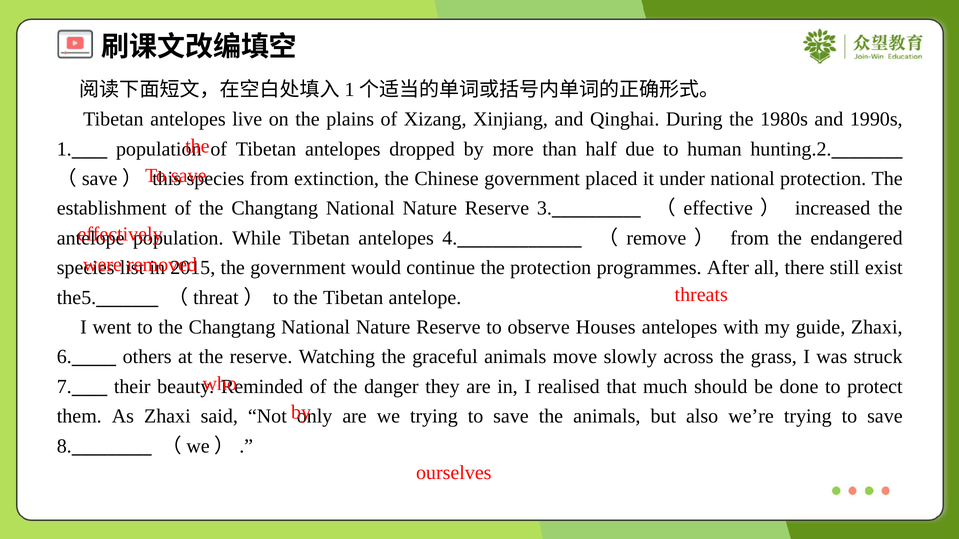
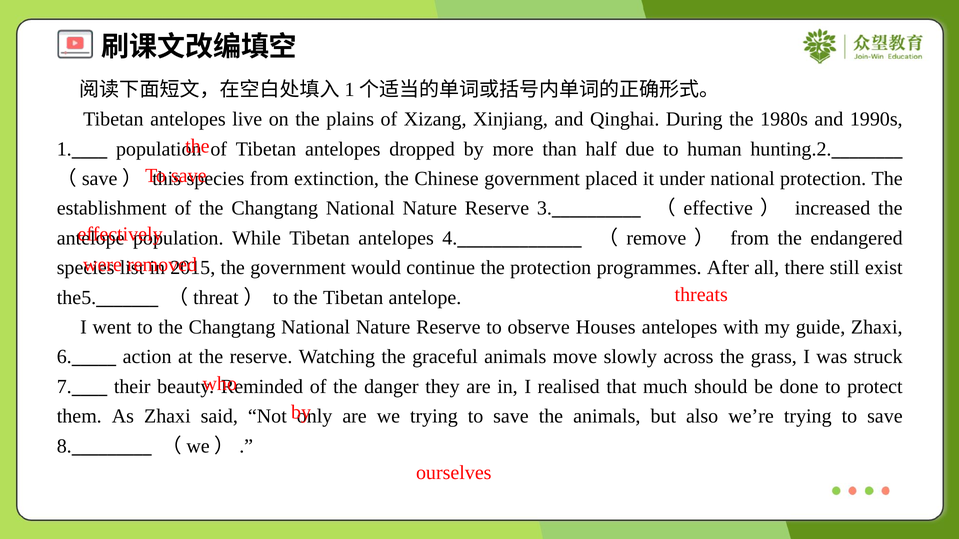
others: others -> action (147, 357)
